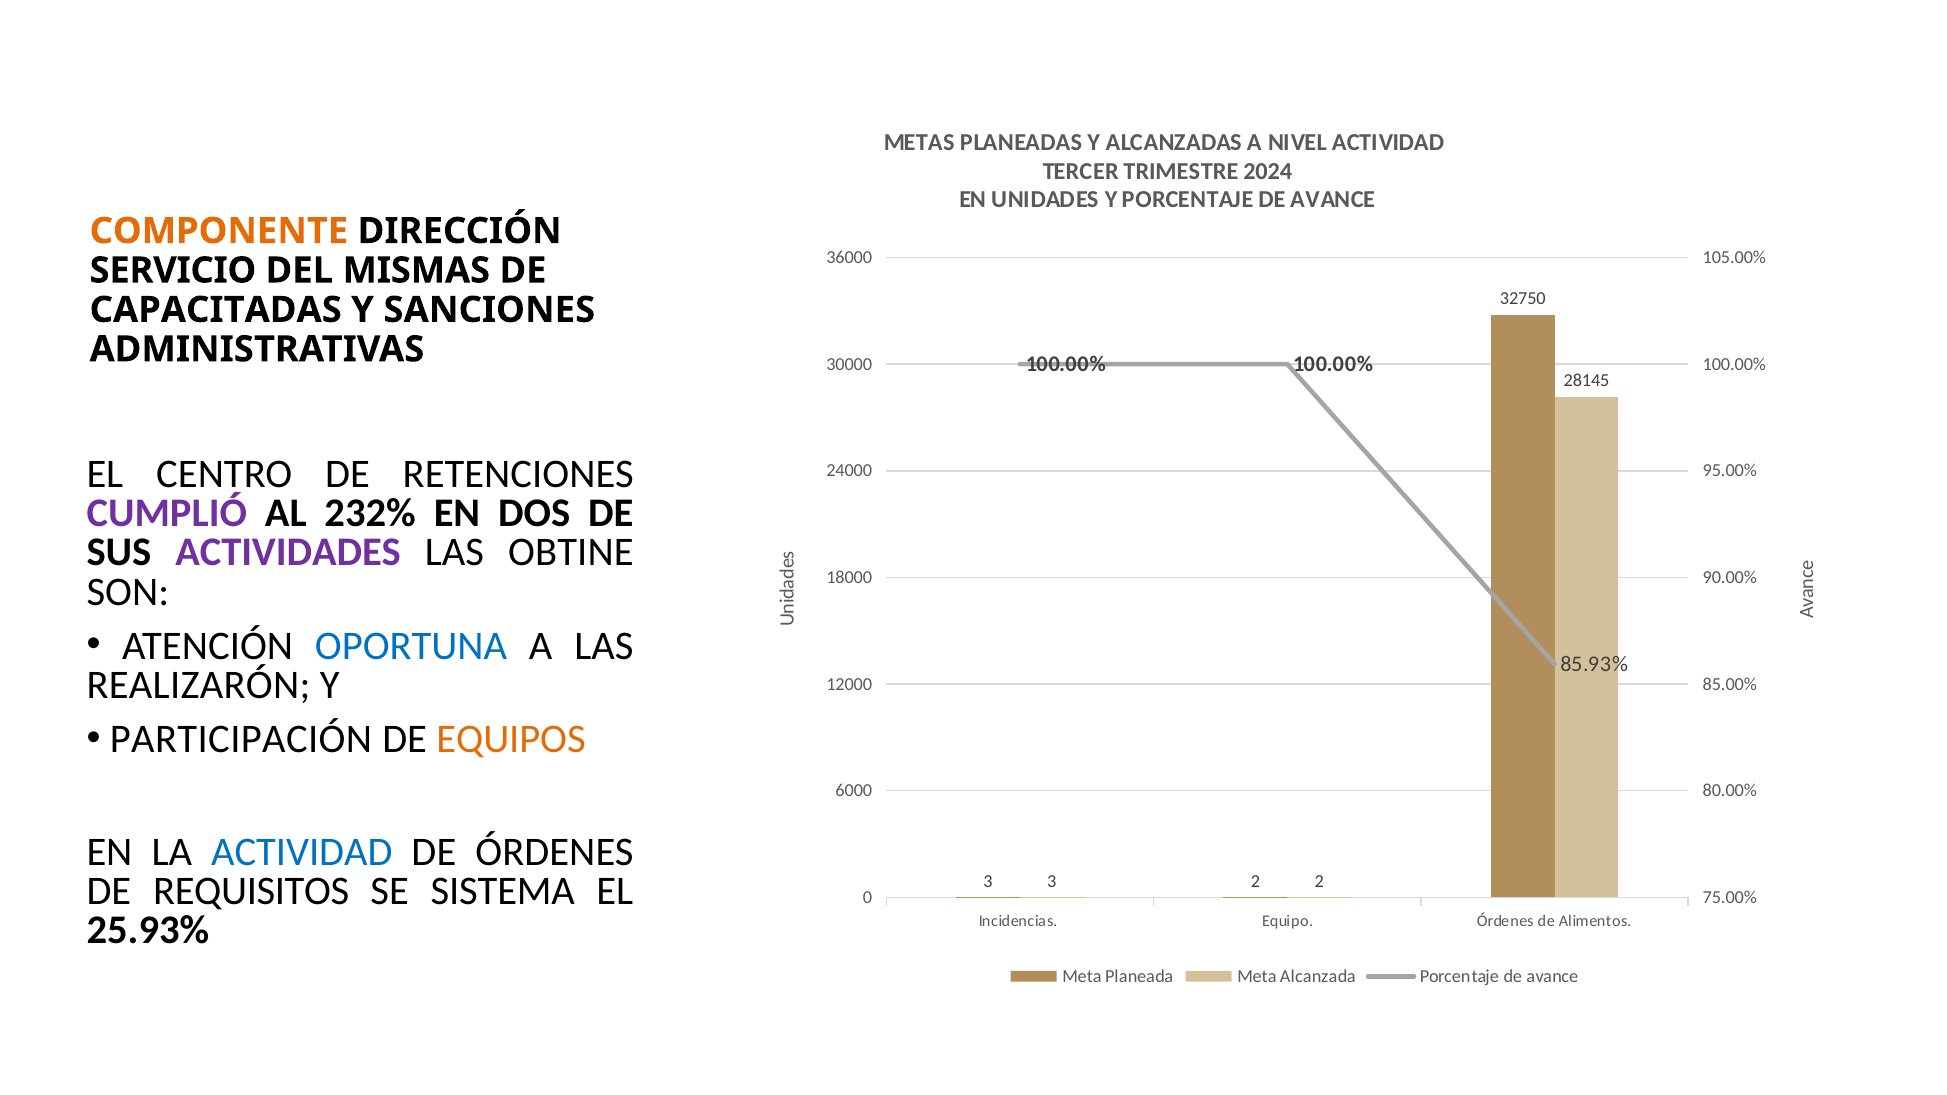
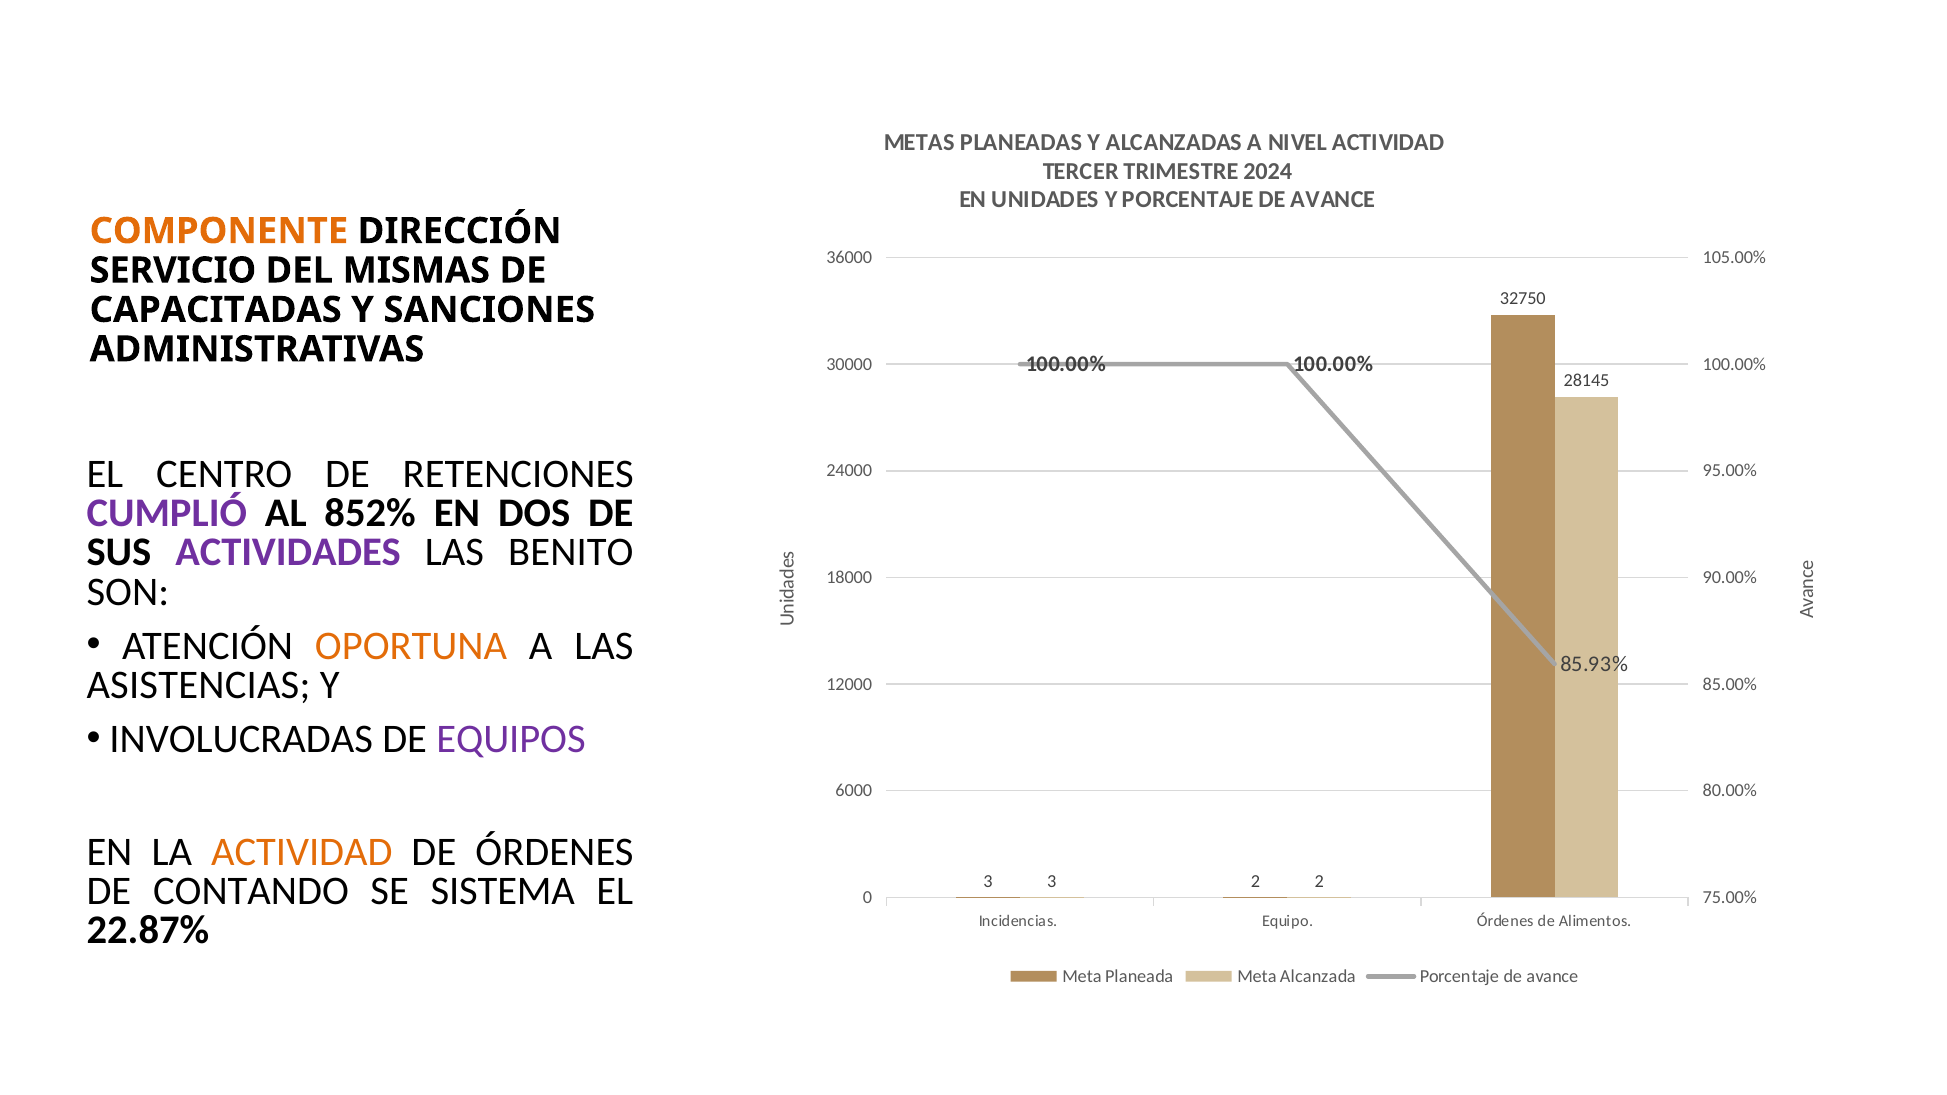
232%: 232% -> 852% (370, 513)
OBTINE: OBTINE -> BENITO (571, 553)
OPORTUNA colour: blue -> orange (411, 646)
REALIZARÓN: REALIZARÓN -> ASISTENCIAS (198, 685)
PARTICIPACIÓN: PARTICIPACIÓN -> INVOLUCRADAS (241, 739)
EQUIPOS colour: orange -> purple (511, 739)
ACTIVIDAD colour: blue -> orange (302, 852)
REQUISITOS: REQUISITOS -> CONTANDO (251, 891)
25.93%: 25.93% -> 22.87% (148, 931)
